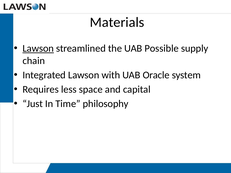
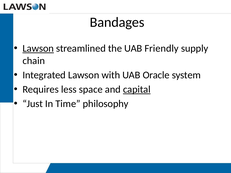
Materials: Materials -> Bandages (117, 22)
Possible: Possible -> Friendly (162, 48)
capital underline: none -> present (137, 90)
